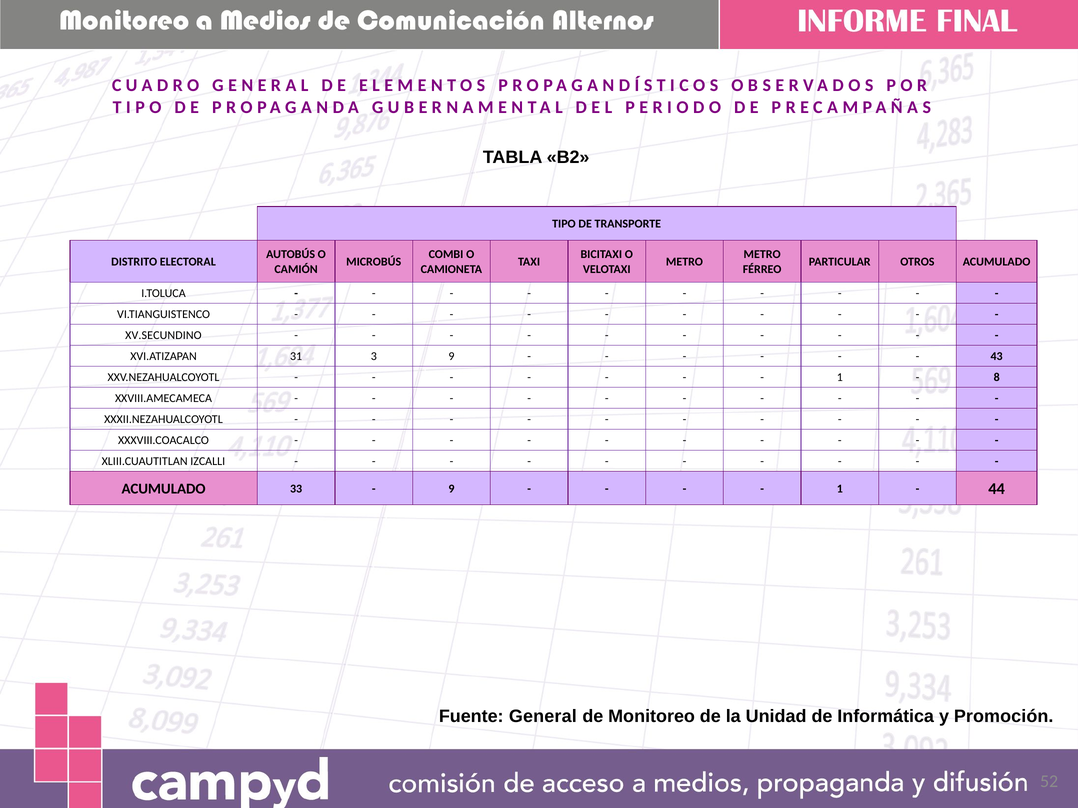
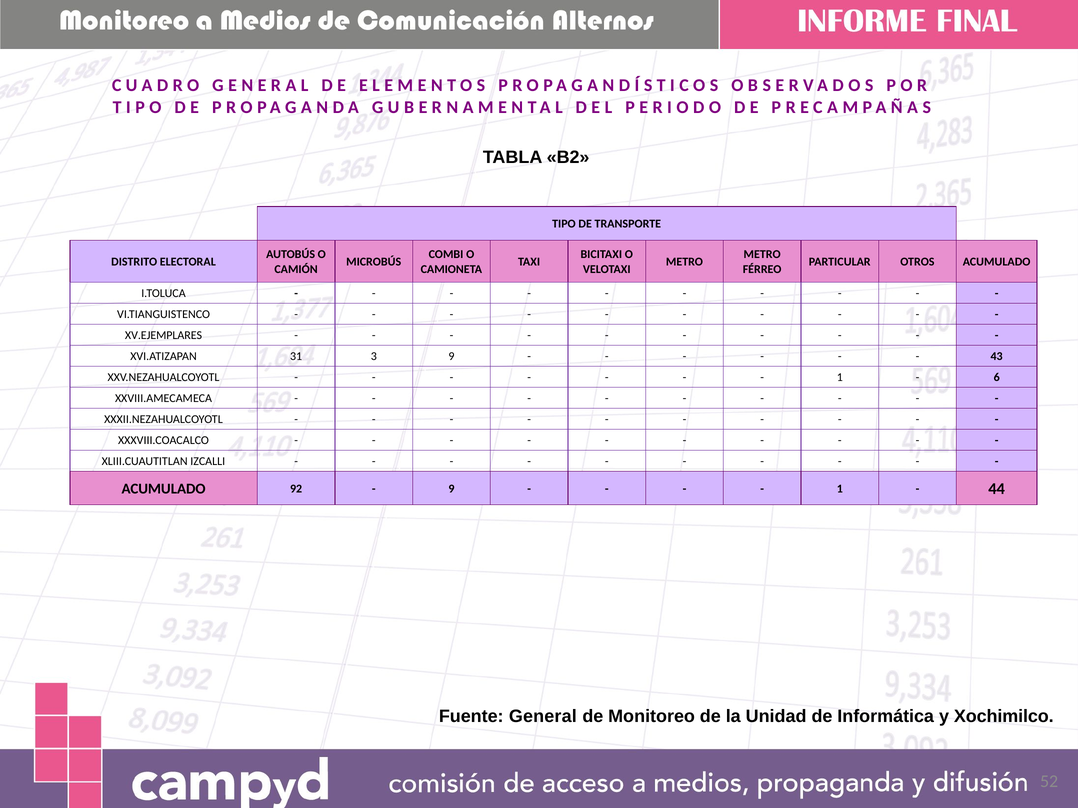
XV.SECUNDINO: XV.SECUNDINO -> XV.EJEMPLARES (164, 336)
8: 8 -> 6 (997, 378)
33: 33 -> 92 (296, 489)
Promoción: Promoción -> Xochimilco (1004, 717)
